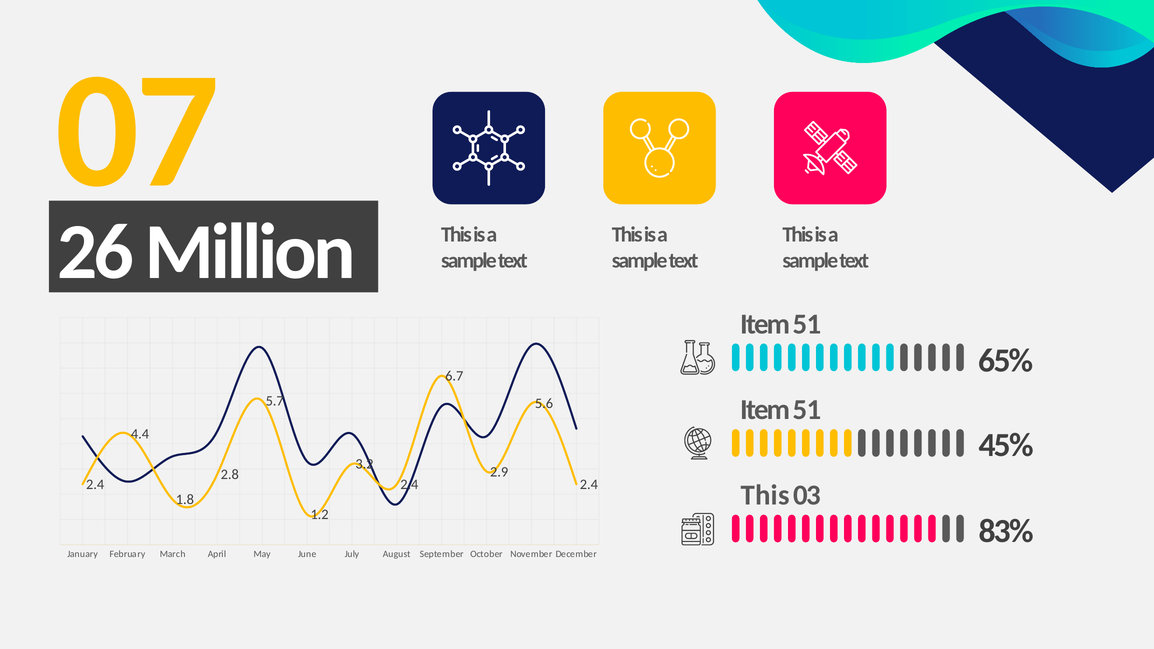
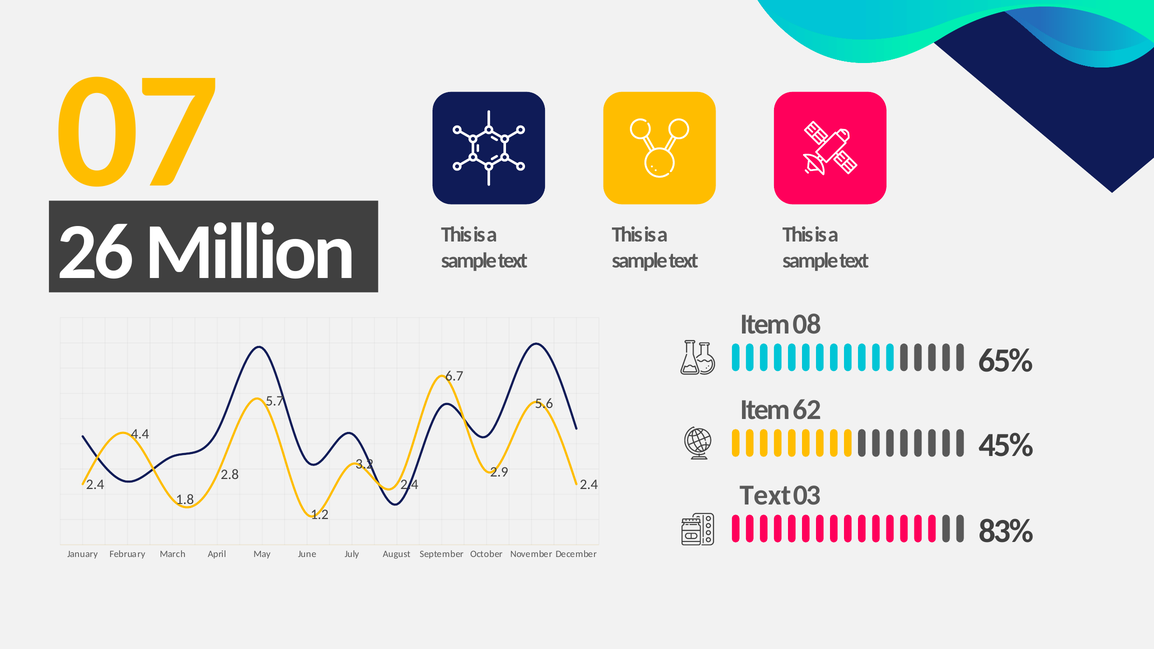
51: 51 -> 08 (807, 324)
51: 51 -> 62 (807, 410)
This: This -> Text (765, 495)
